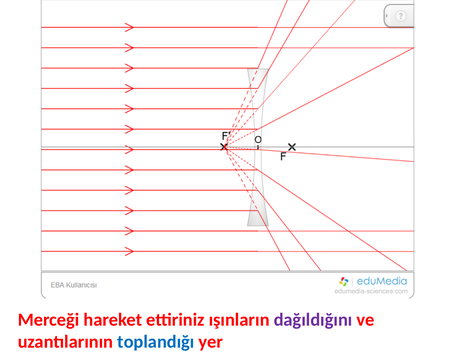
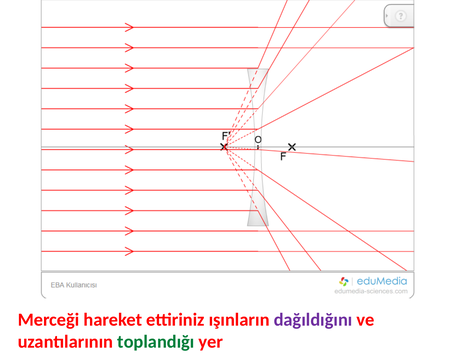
toplandığı colour: blue -> green (156, 342)
